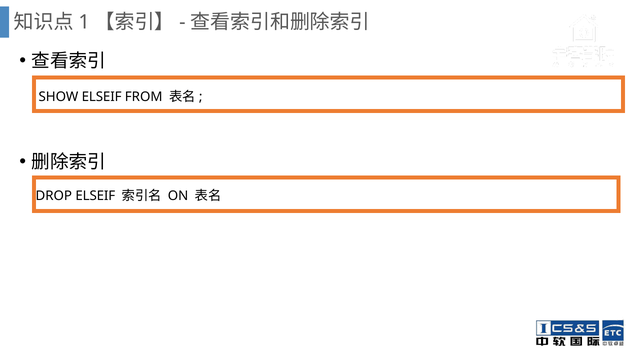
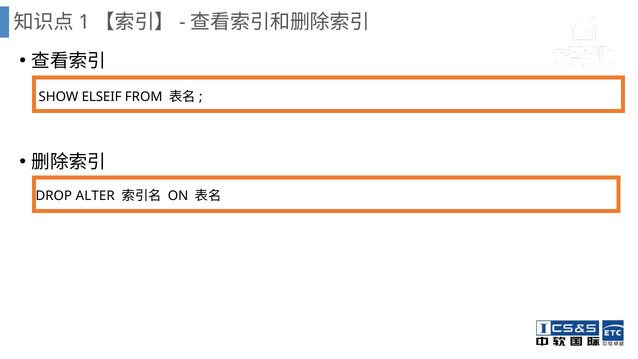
DROP ELSEIF: ELSEIF -> ALTER (95, 196)
